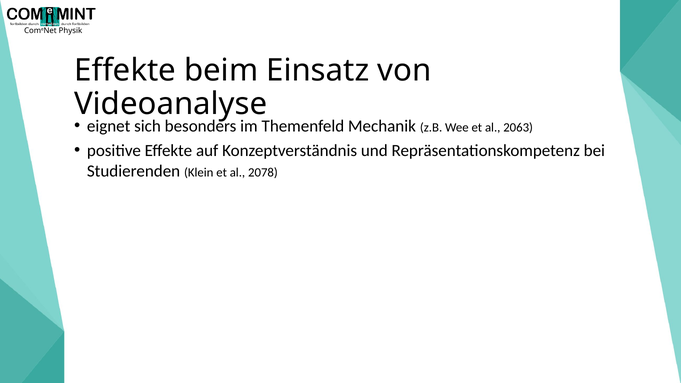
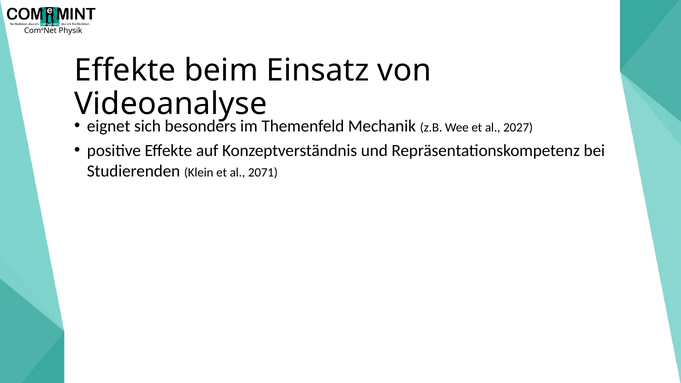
2063: 2063 -> 2027 (518, 127)
2078: 2078 -> 2071 (263, 172)
